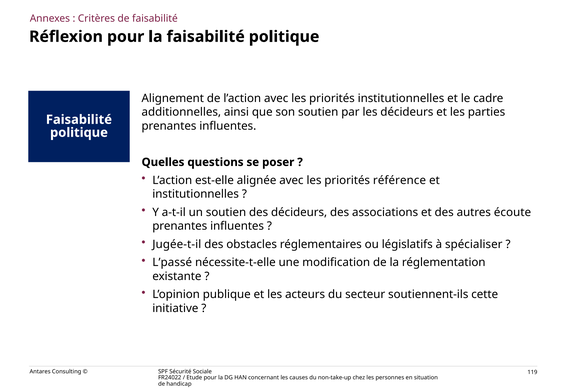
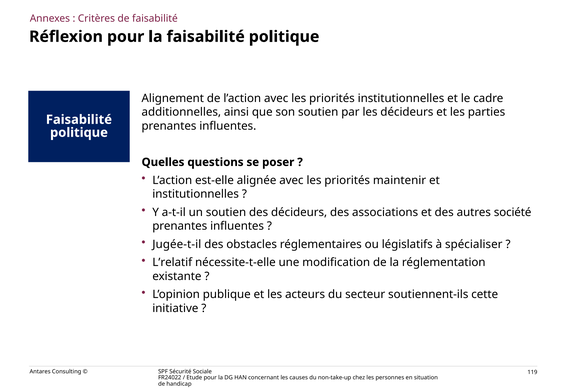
référence: référence -> maintenir (400, 180)
écoute: écoute -> société (513, 212)
L’passé: L’passé -> L’relatif (172, 263)
